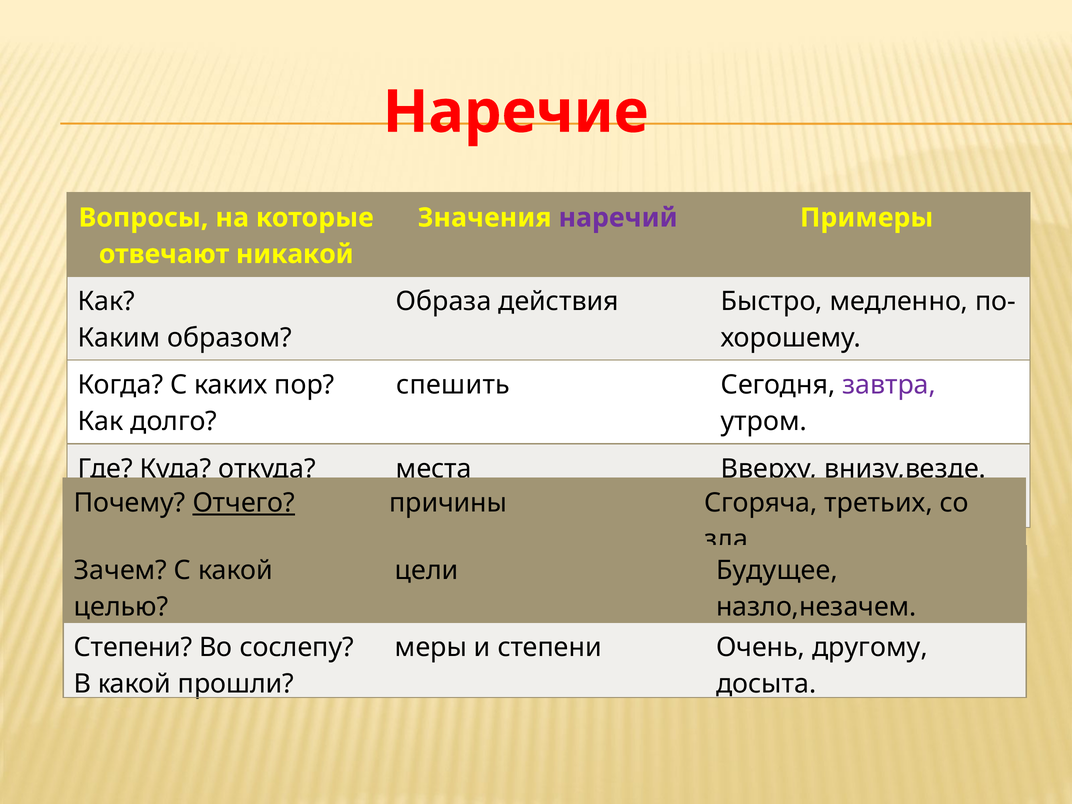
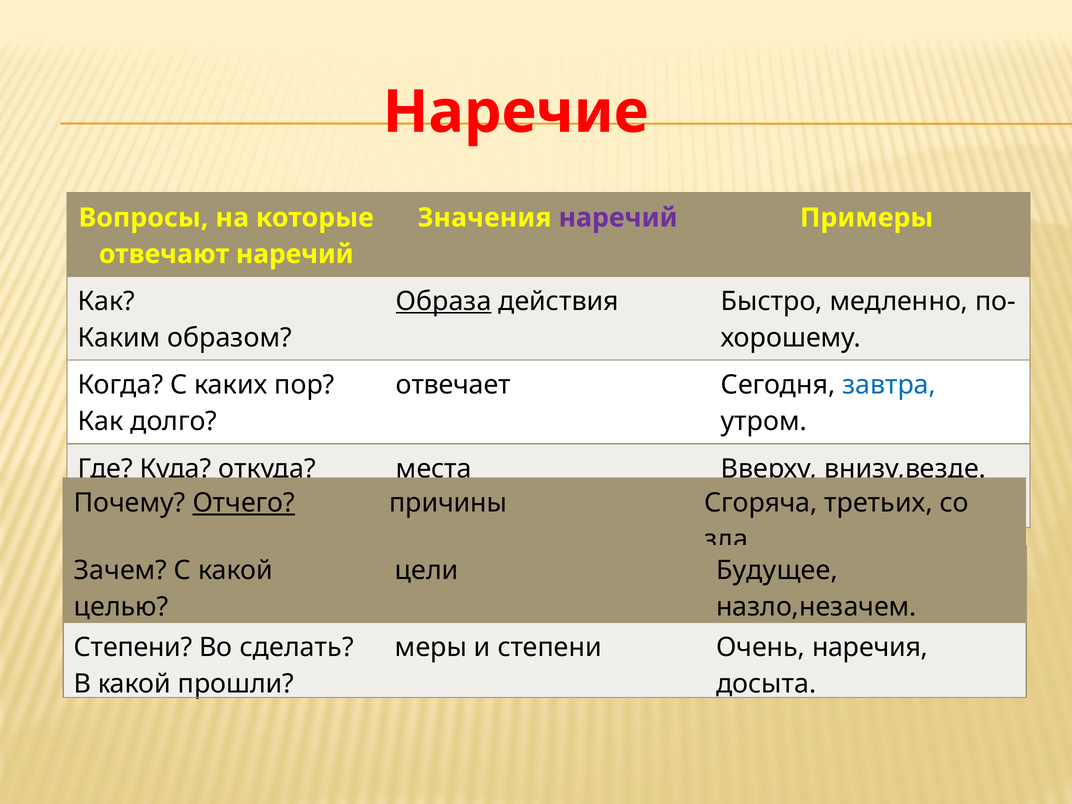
отвечают никакой: никакой -> наречий (295, 254)
Образа underline: none -> present (444, 301)
спешить: спешить -> отвечает (453, 385)
завтра colour: purple -> blue (889, 385)
сослепу: сослепу -> сделать (297, 648)
другому: другому -> наречия (870, 648)
